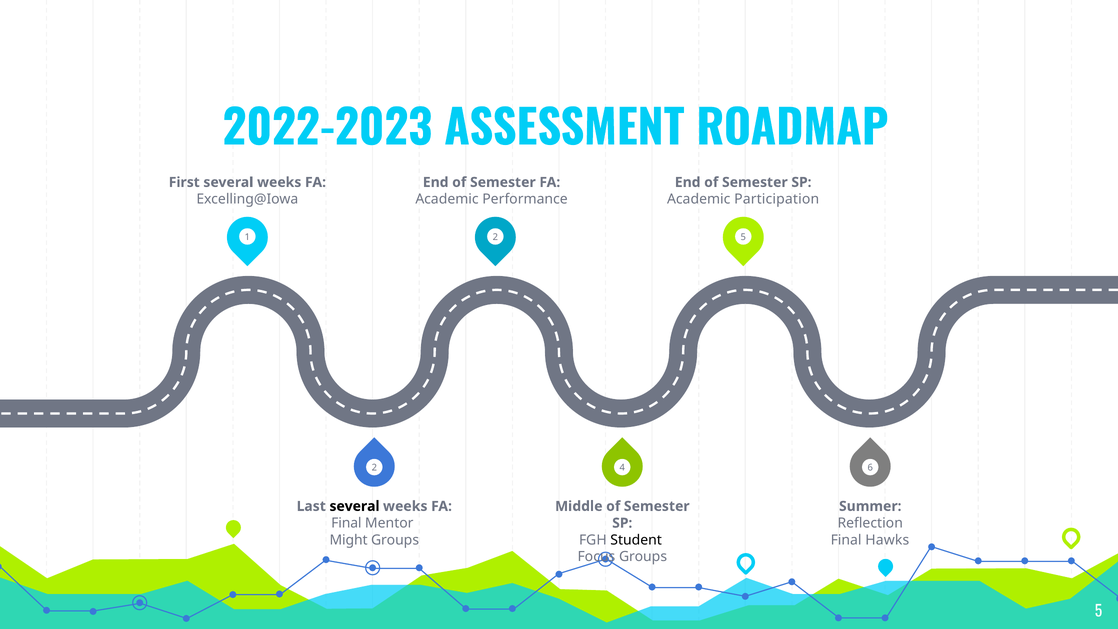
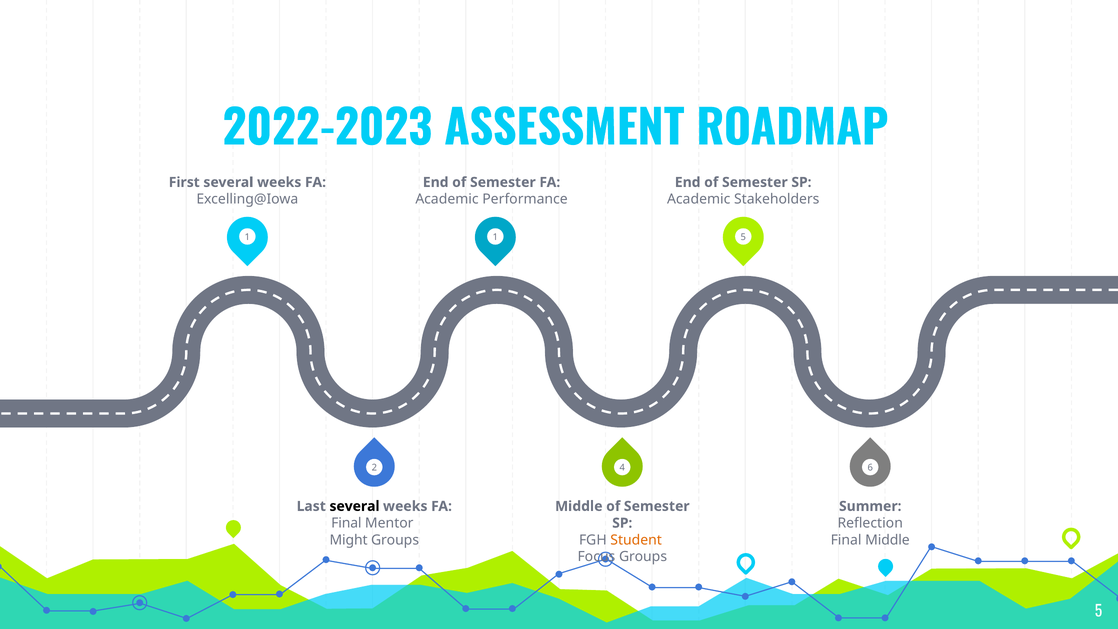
Participation: Participation -> Stakeholders (777, 199)
1 2: 2 -> 1 (495, 237)
Student colour: black -> orange (636, 540)
Final Hawks: Hawks -> Middle (887, 540)
